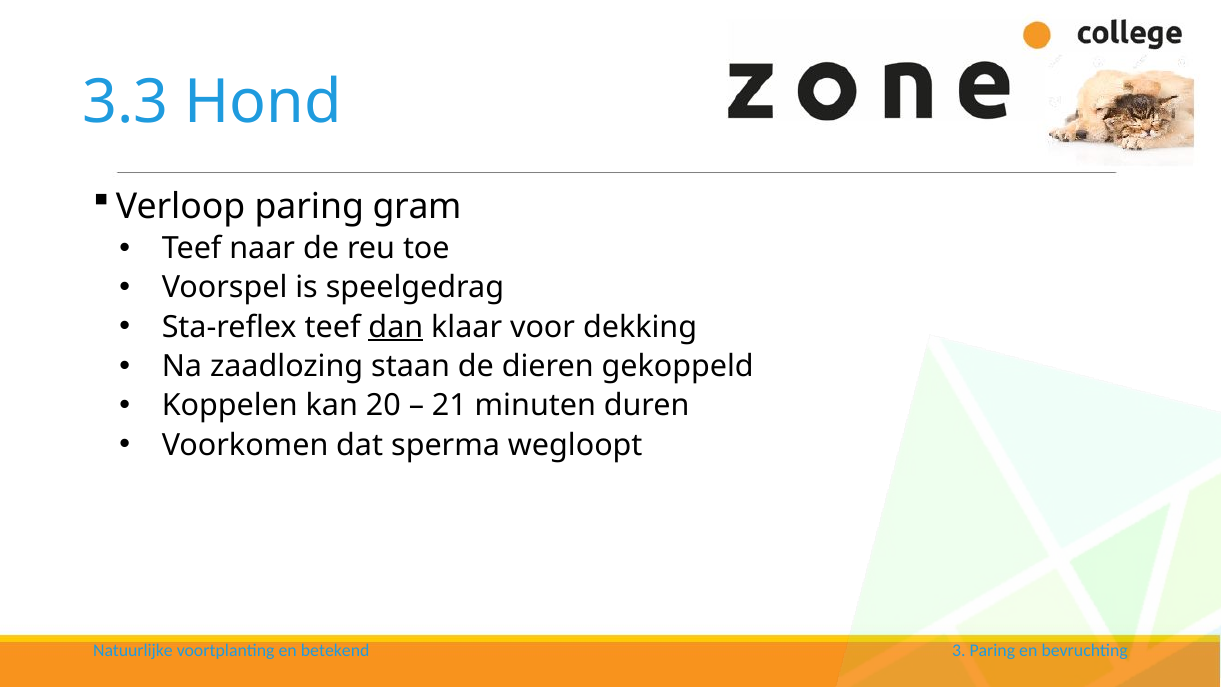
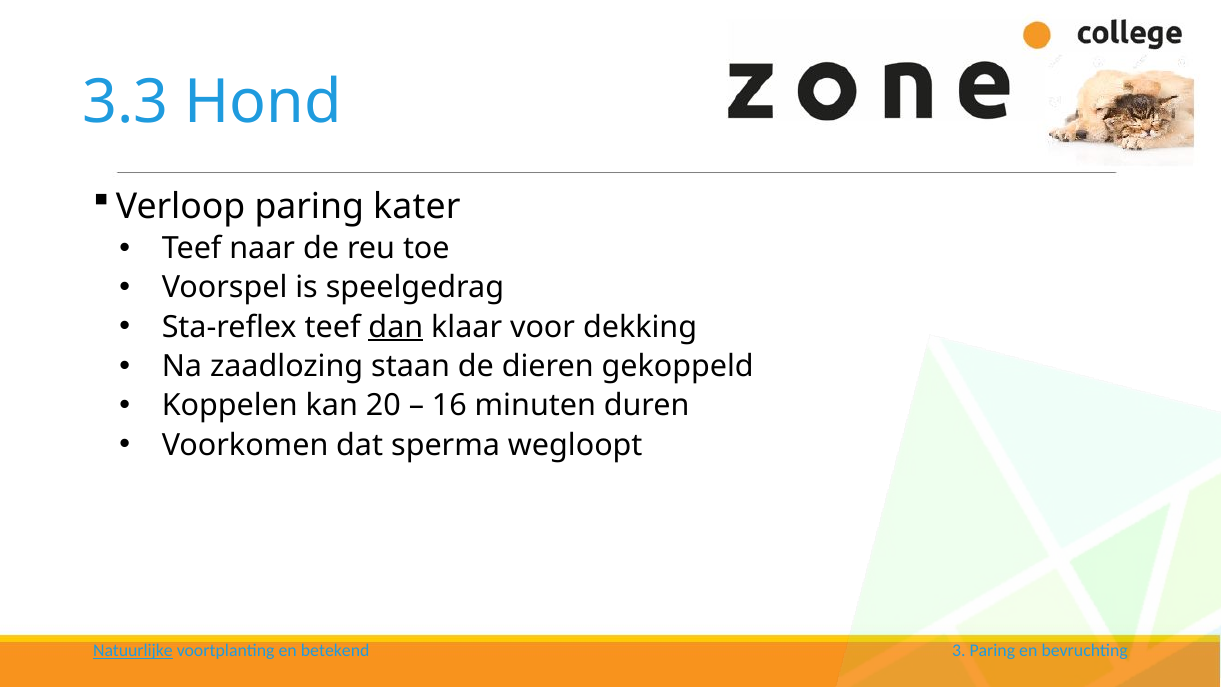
gram: gram -> kater (417, 206)
21: 21 -> 16 (449, 406)
Natuurlijke underline: none -> present (133, 651)
